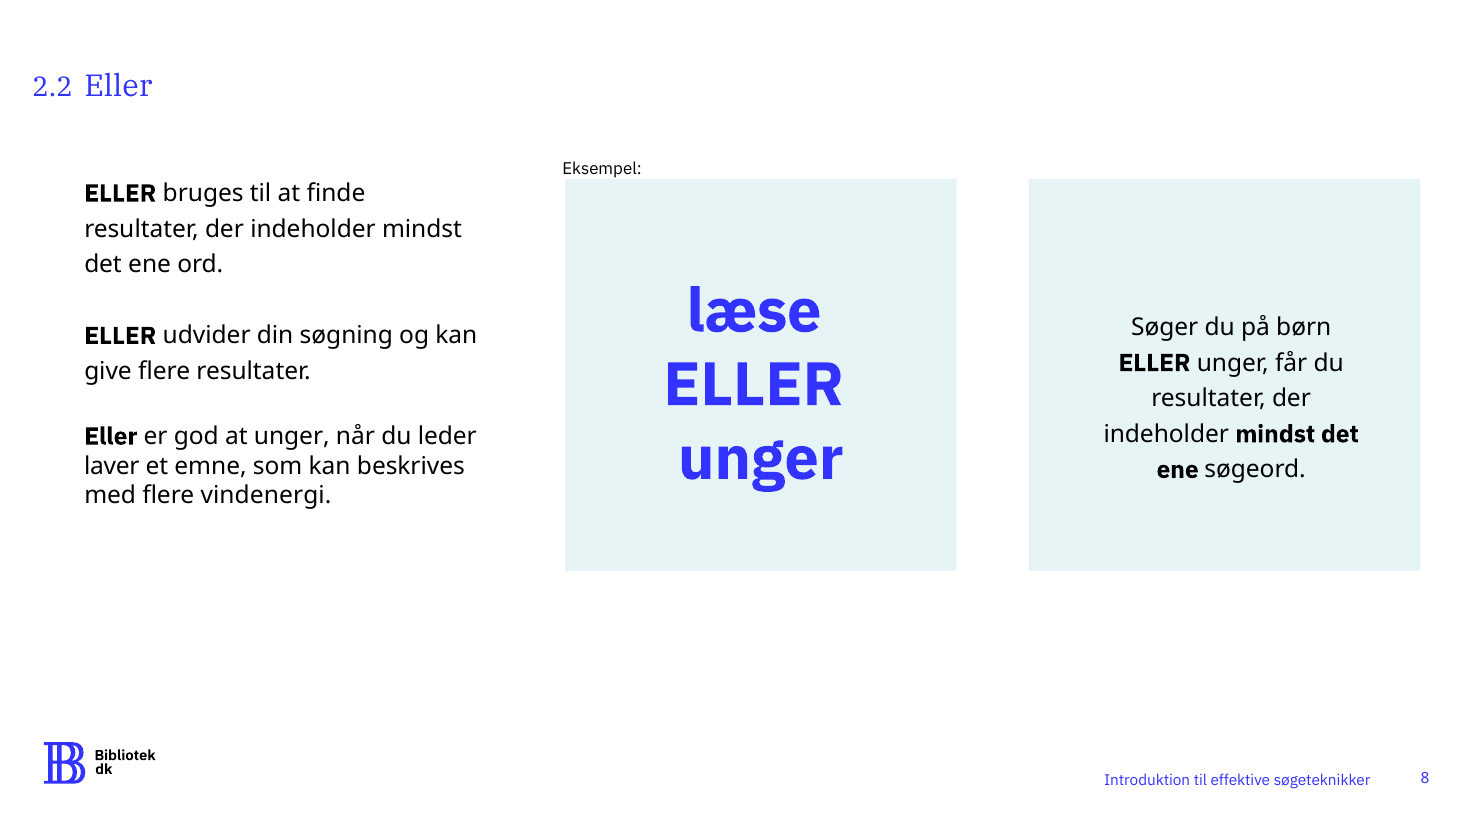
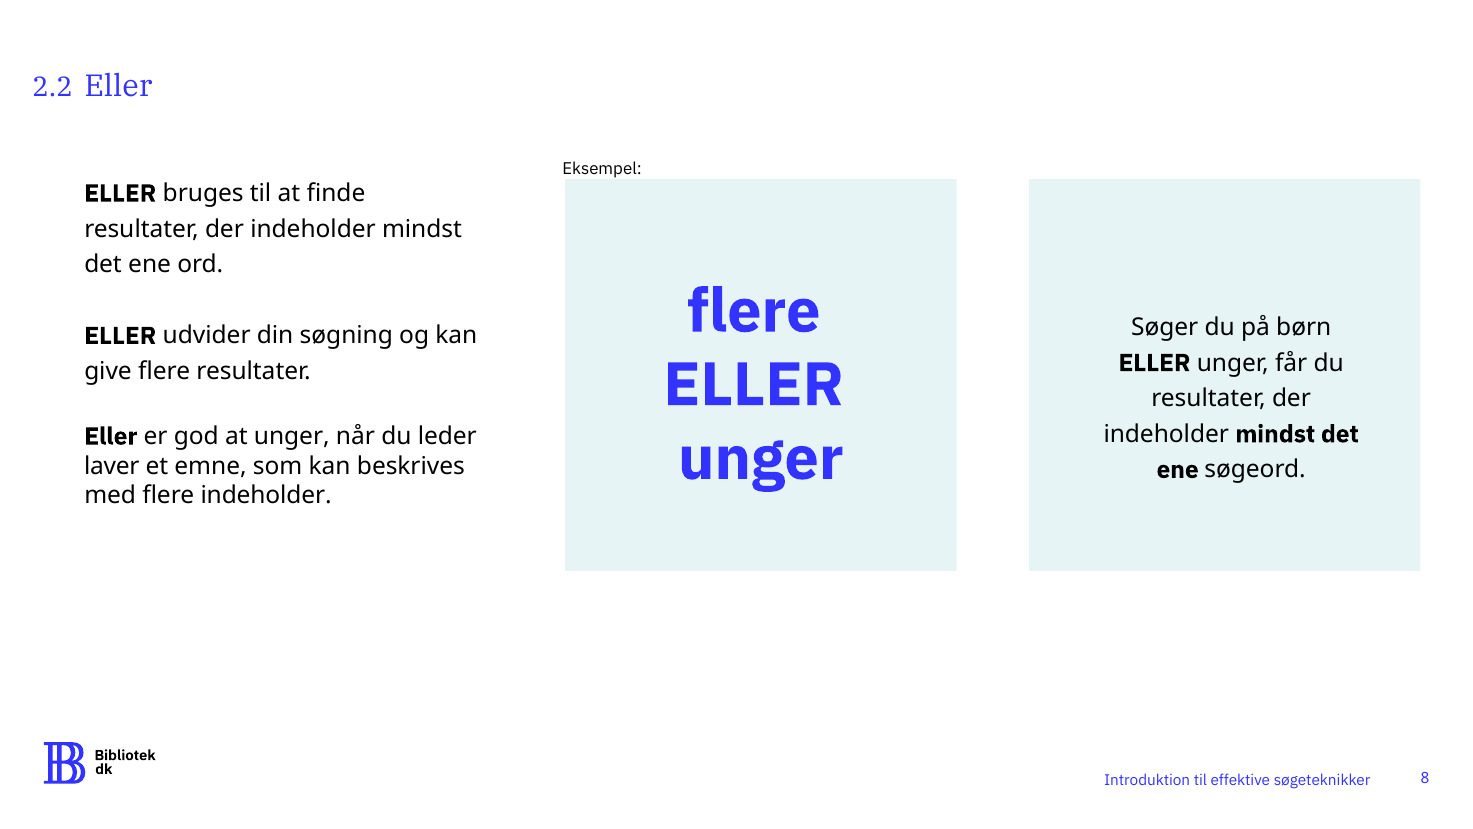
læse: læse -> flere (754, 311)
flere vindenergi: vindenergi -> indeholder (266, 495)
